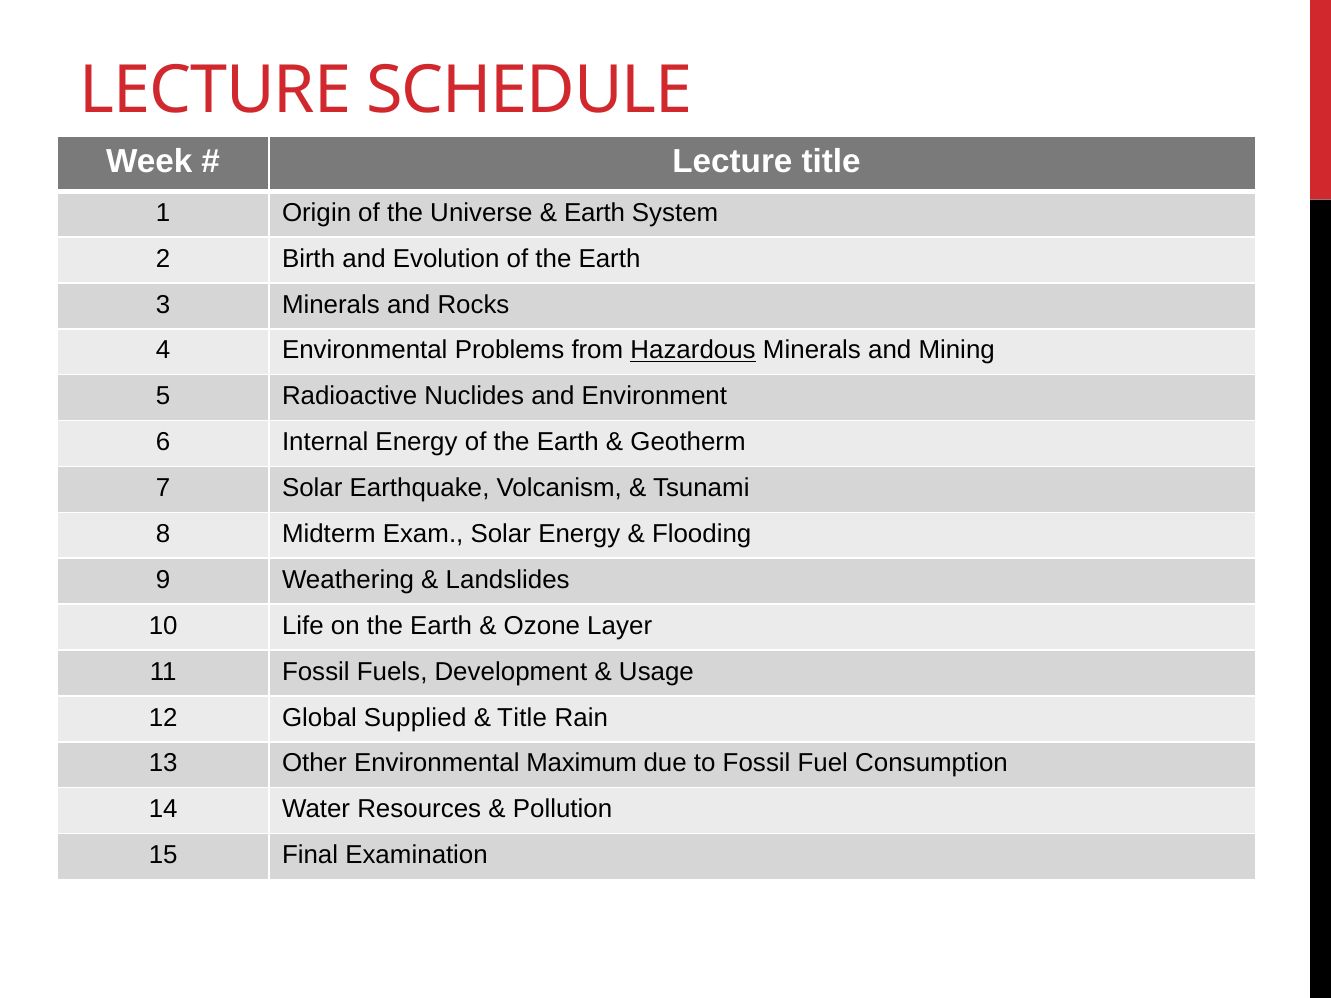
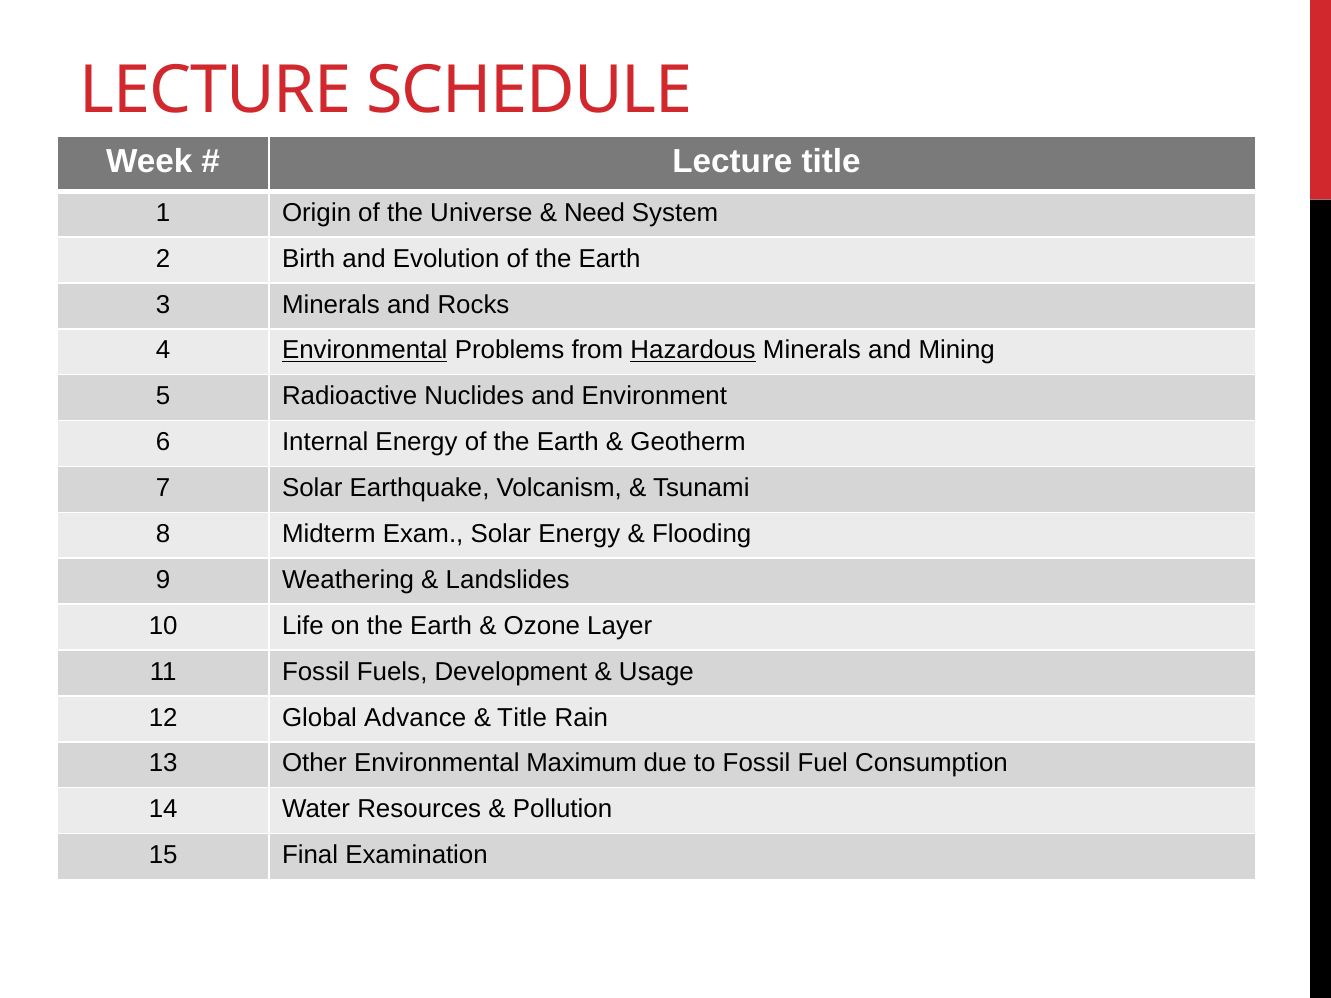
Earth: Earth -> Need (595, 213)
Environmental underline: none -> present (365, 350)
Supplied: Supplied -> Advance (415, 718)
